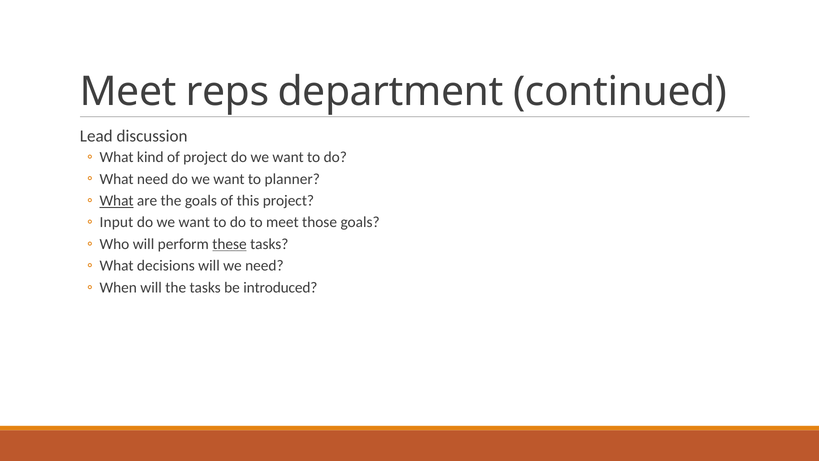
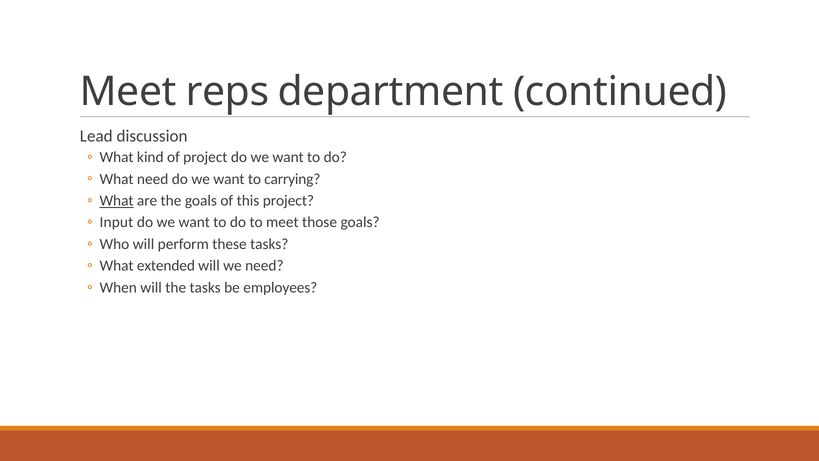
planner: planner -> carrying (292, 179)
these underline: present -> none (230, 244)
decisions: decisions -> extended (166, 266)
introduced: introduced -> employees (280, 287)
